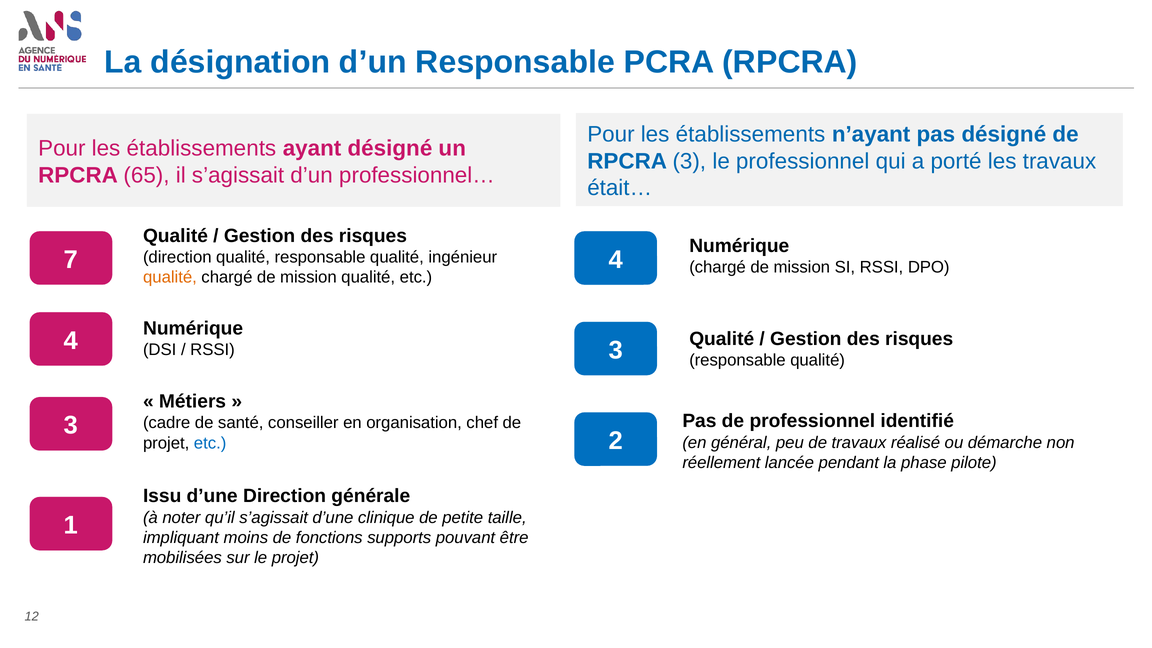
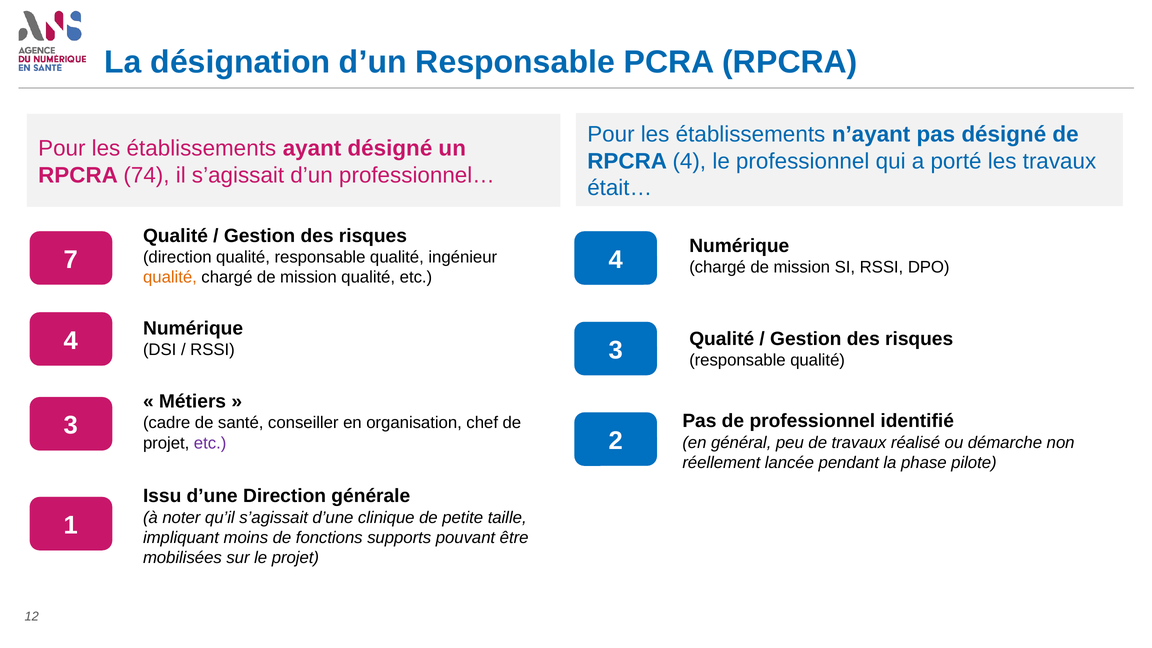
RPCRA 3: 3 -> 4 (689, 161)
65: 65 -> 74 (147, 175)
etc colour: blue -> purple (210, 443)
